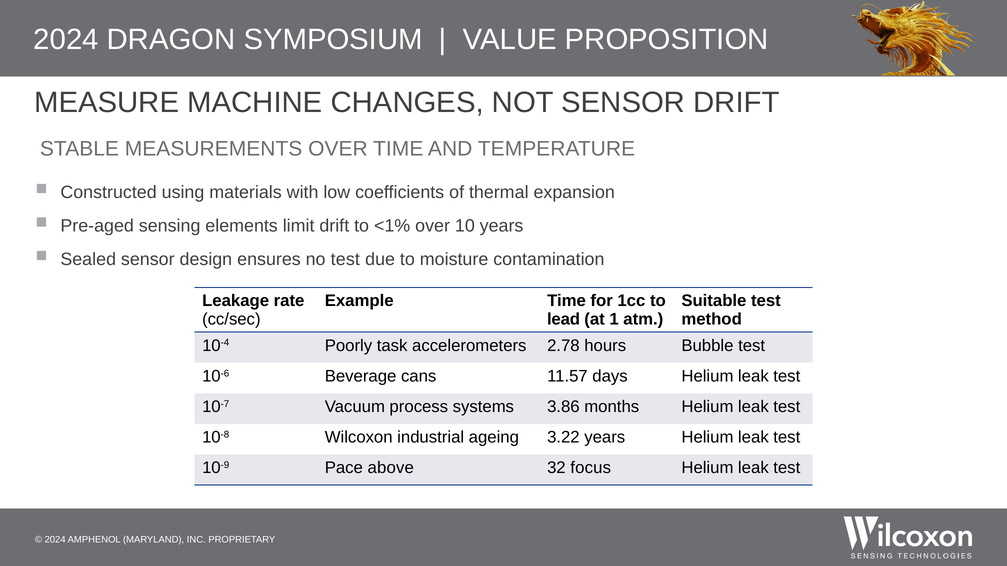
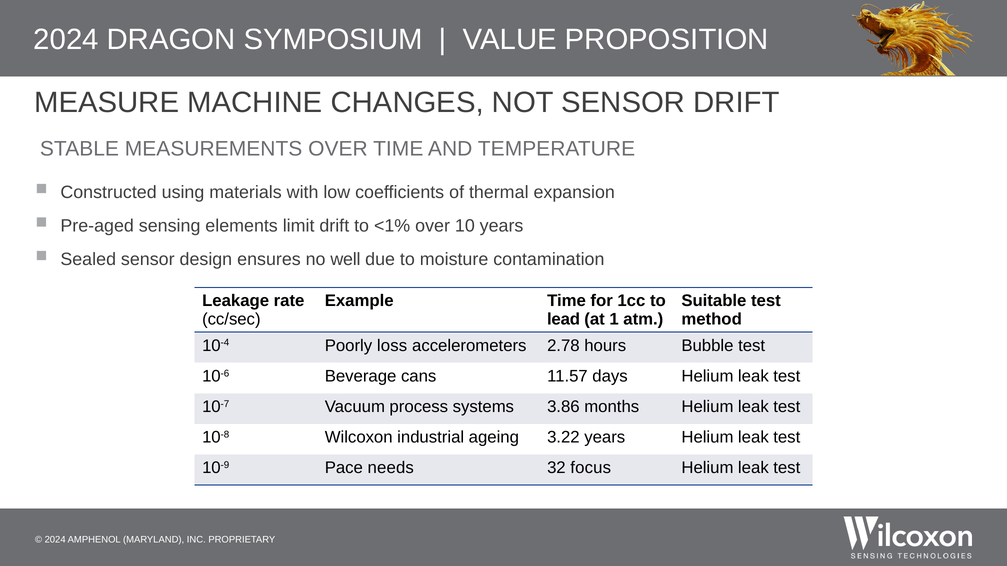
no test: test -> well (345, 259)
task: task -> loss (392, 346)
above: above -> needs (391, 468)
